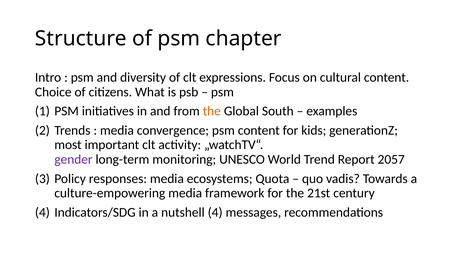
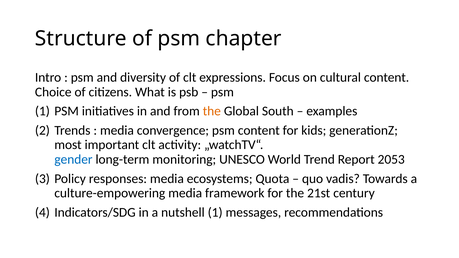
gender colour: purple -> blue (73, 159)
2057: 2057 -> 2053 (391, 159)
nutshell 4: 4 -> 1 (215, 212)
